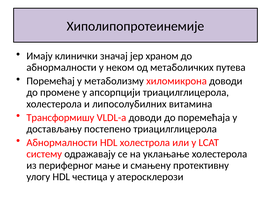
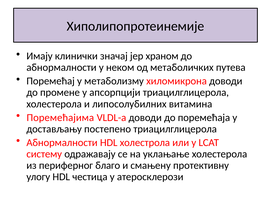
Трансформишу: Трансформишу -> Поремећајима (60, 117)
мање: мање -> благо (108, 165)
